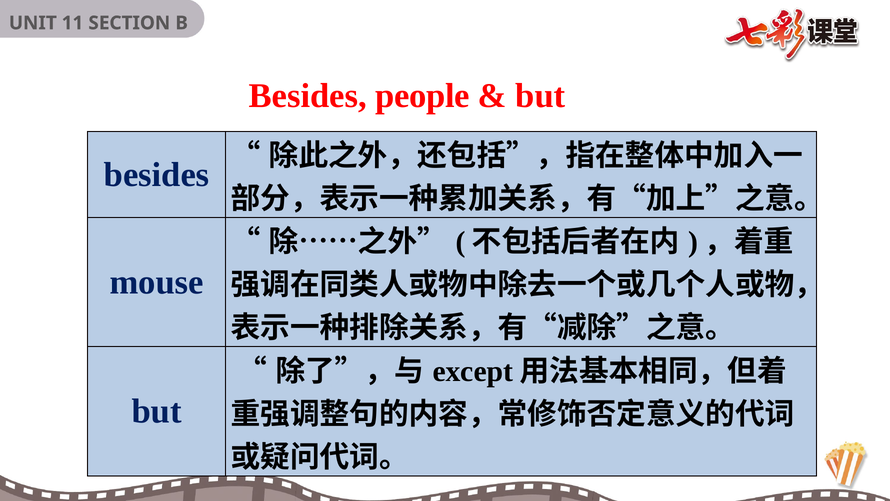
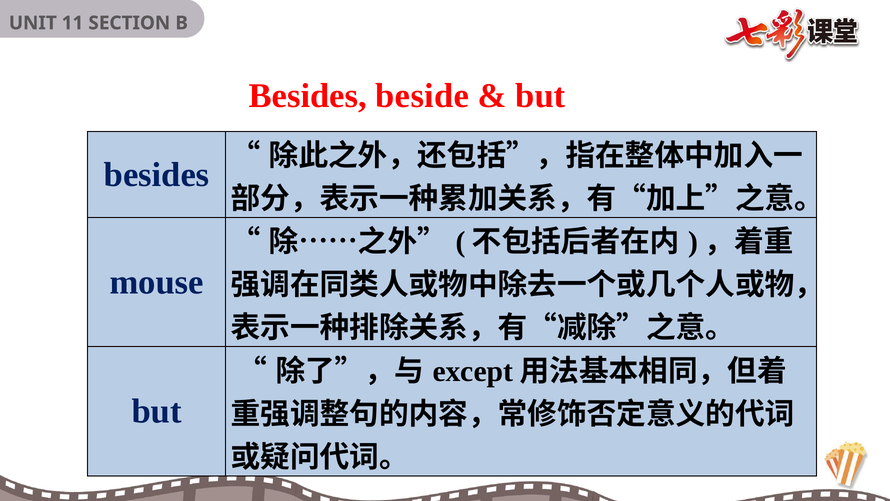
people: people -> beside (422, 96)
